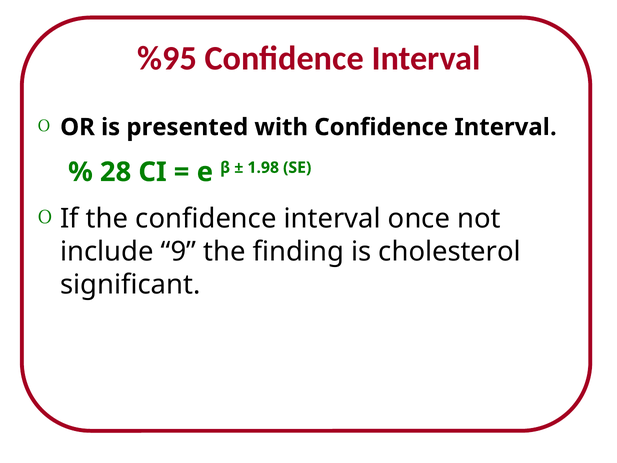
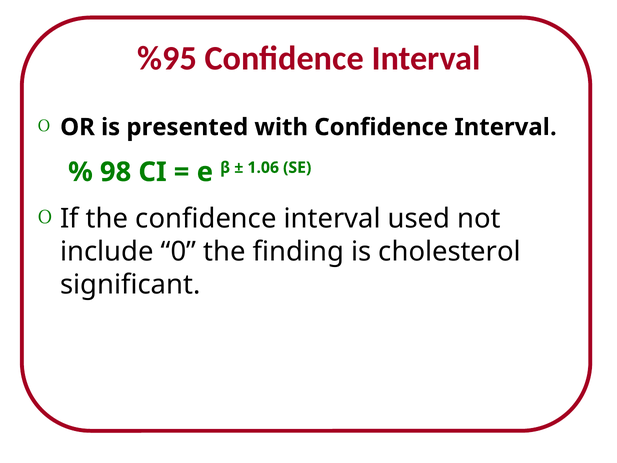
28: 28 -> 98 (116, 172)
1.98: 1.98 -> 1.06 (263, 168)
once: once -> used (419, 219)
9: 9 -> 0 (179, 251)
